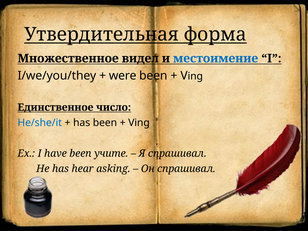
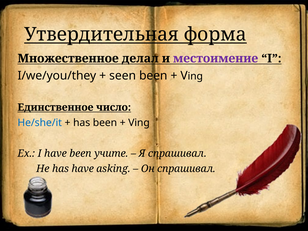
видел: видел -> делал (140, 58)
местоимение colour: blue -> purple (216, 58)
were: were -> seen (123, 76)
has hear: hear -> have (83, 169)
